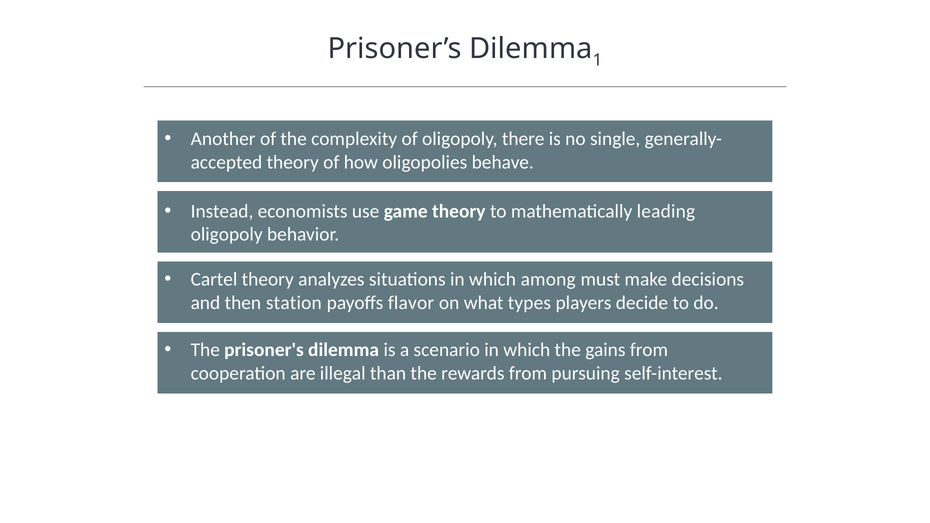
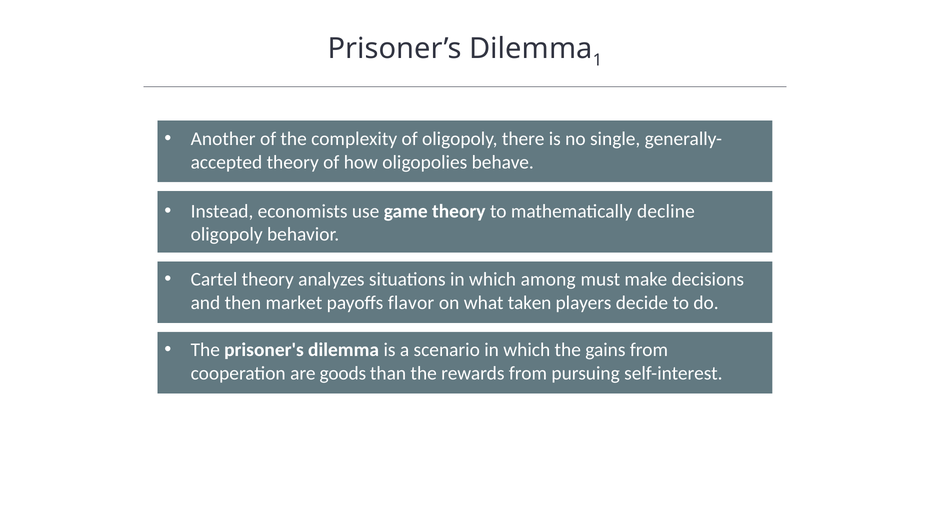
leading: leading -> decline (666, 211)
station: station -> market (294, 303)
types: types -> taken (530, 303)
illegal: illegal -> goods (343, 373)
